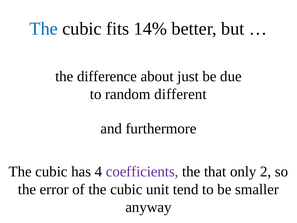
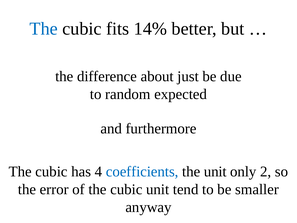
different: different -> expected (181, 94)
coefficients colour: purple -> blue (142, 171)
the that: that -> unit (215, 171)
